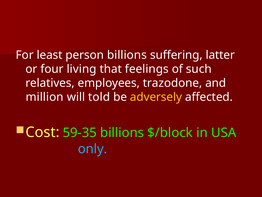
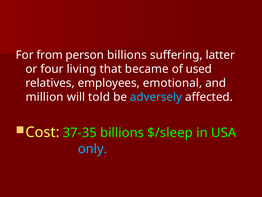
least: least -> from (50, 55)
feelings: feelings -> became (147, 69)
such: such -> used (199, 69)
trazodone: trazodone -> emotional (173, 83)
adversely colour: yellow -> light blue (156, 97)
59-35: 59-35 -> 37-35 (80, 133)
$/block: $/block -> $/sleep (170, 133)
